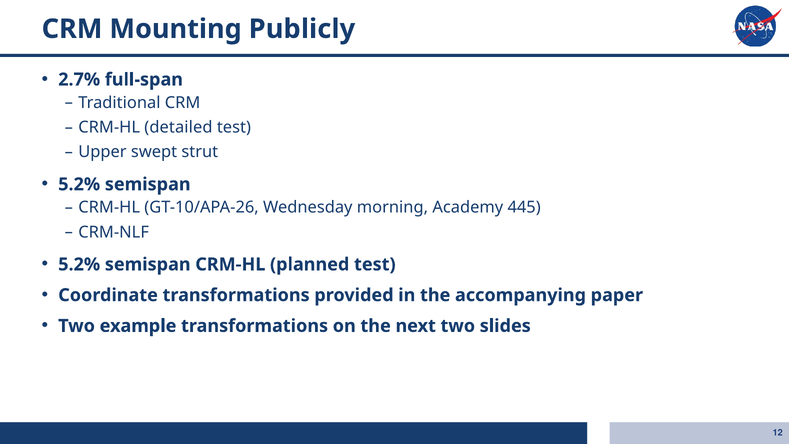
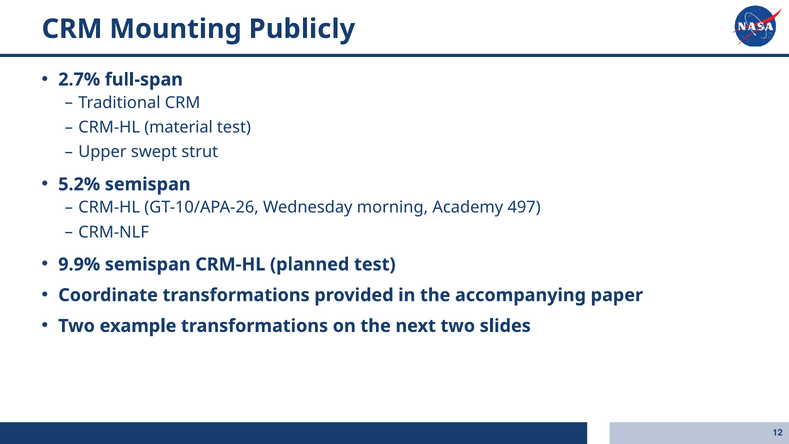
detailed: detailed -> material (179, 127)
445: 445 -> 497 (524, 207)
5.2%: 5.2% -> 9.9% (79, 264)
